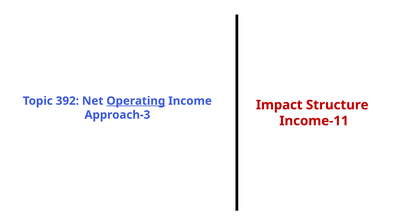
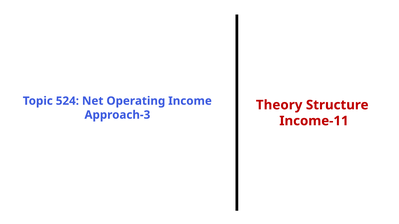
392: 392 -> 524 (67, 101)
Operating underline: present -> none (136, 101)
Impact: Impact -> Theory (279, 105)
